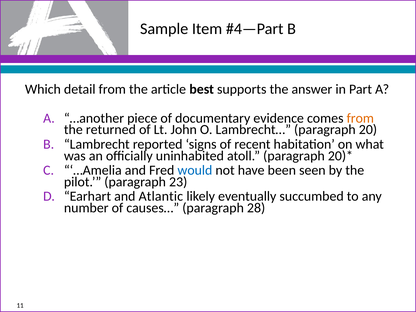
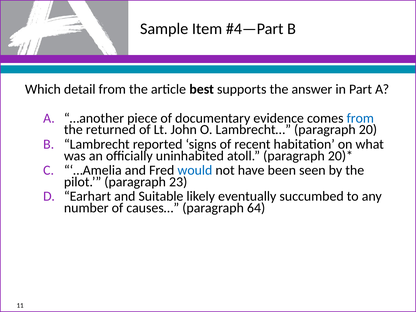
from colour: orange -> blue (360, 118)
Atlantic: Atlantic -> Suitable (161, 196)
28: 28 -> 64 (256, 208)
